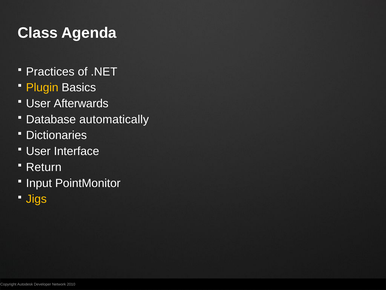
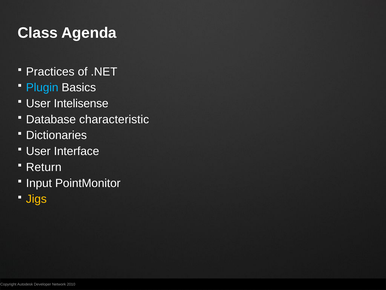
Plugin colour: yellow -> light blue (42, 87)
Afterwards: Afterwards -> Intelisense (81, 103)
automatically: automatically -> characteristic (114, 119)
